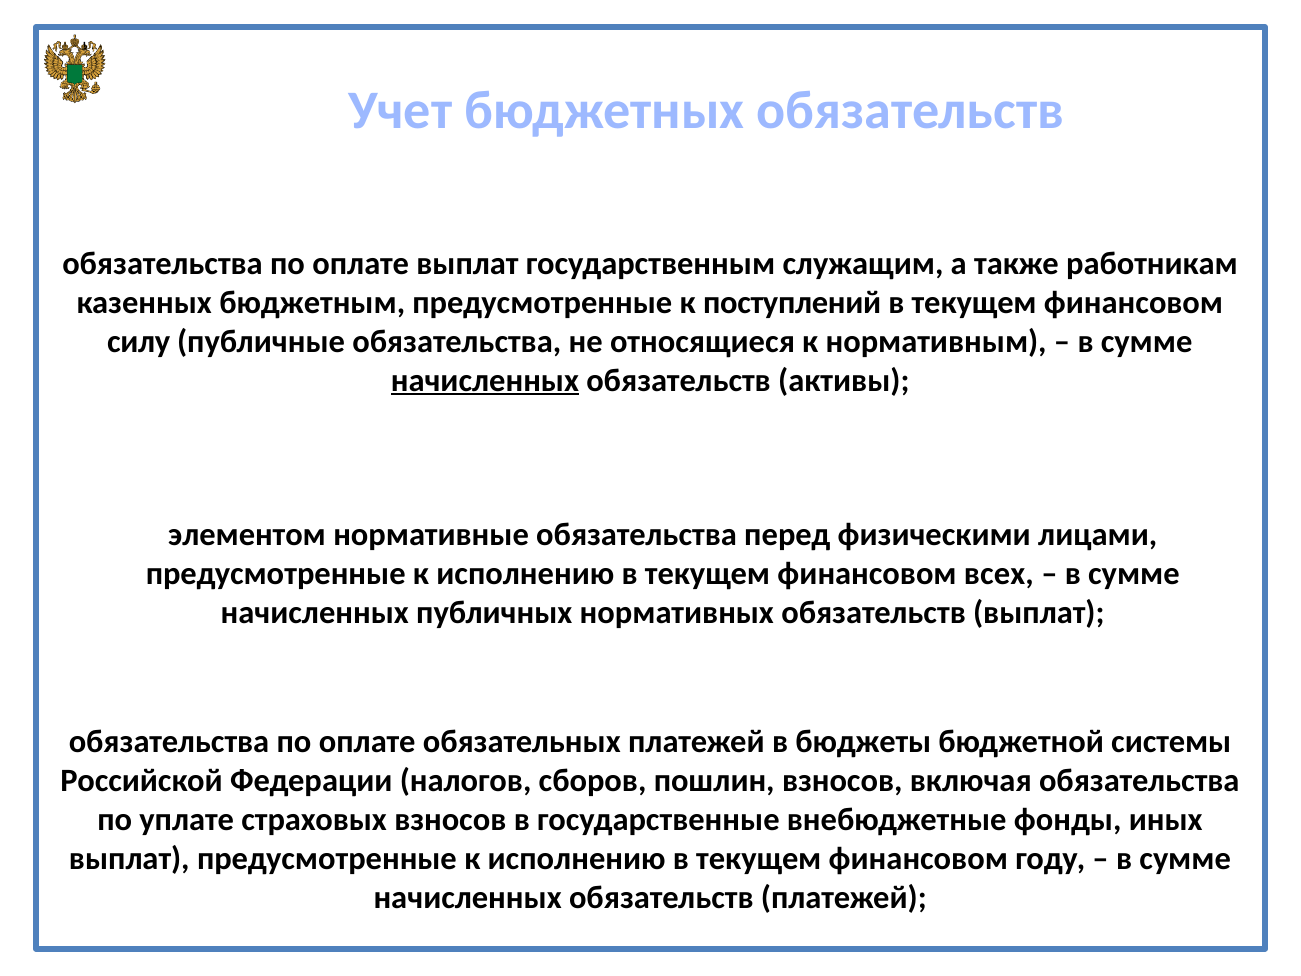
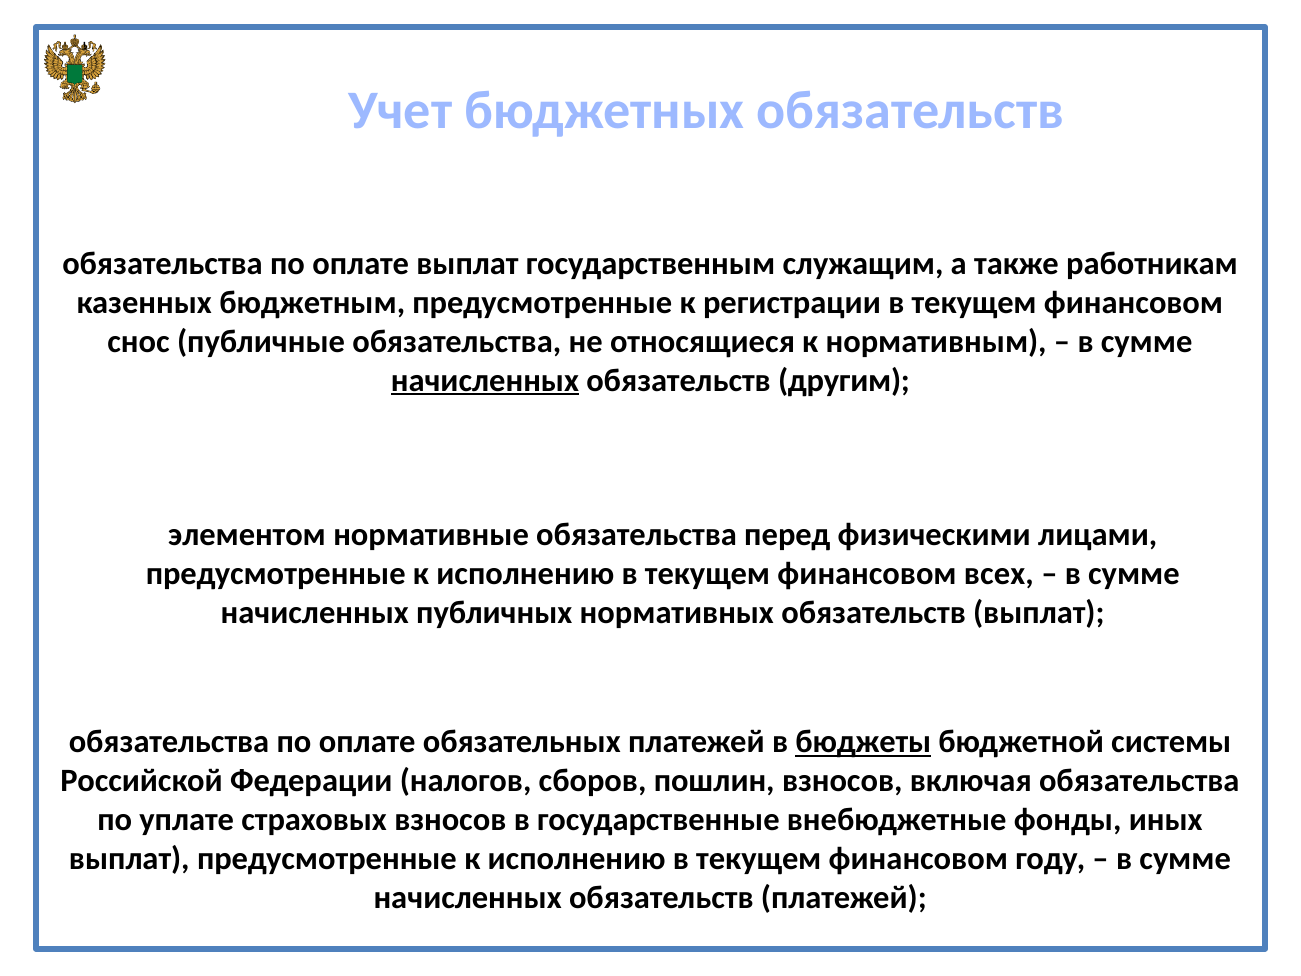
поступлений: поступлений -> регистрации (792, 302)
силу: силу -> снос (139, 341)
активы: активы -> другим (844, 380)
бюджеты underline: none -> present (863, 741)
